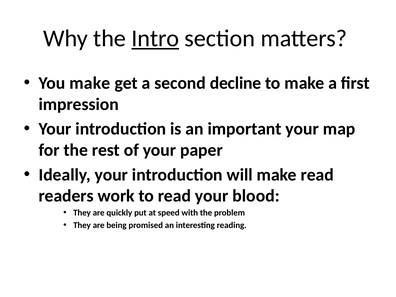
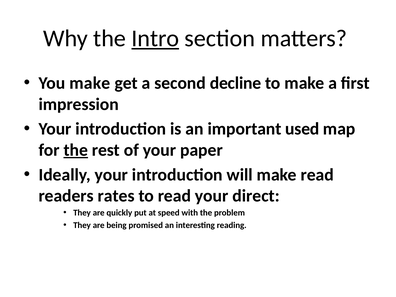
important your: your -> used (302, 129)
the underline: none -> present (76, 150)
work: work -> rates (116, 196)
blood: blood -> direct (256, 196)
